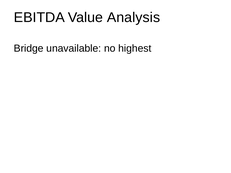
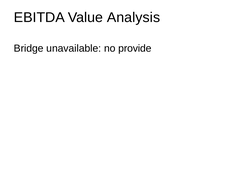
highest: highest -> provide (135, 48)
